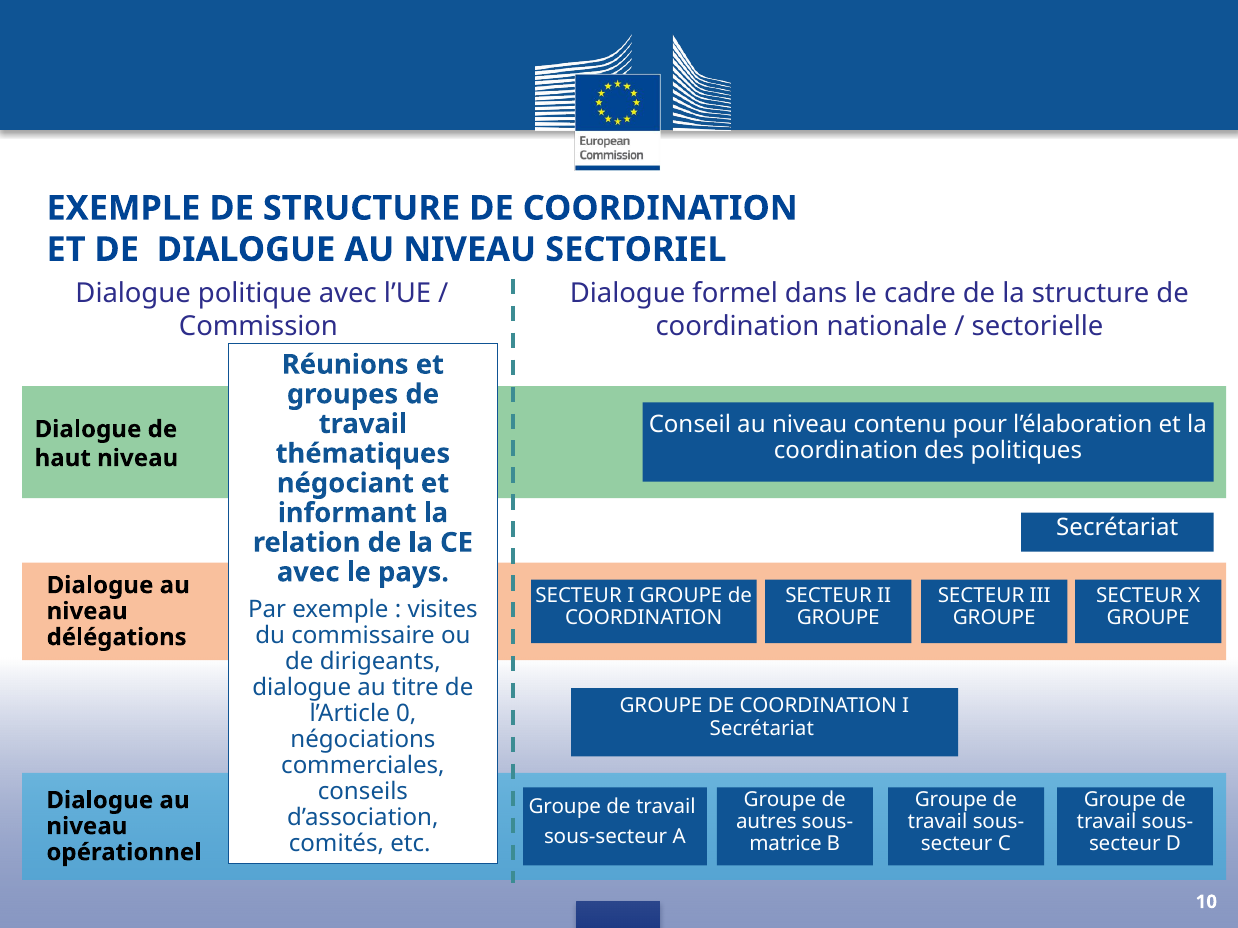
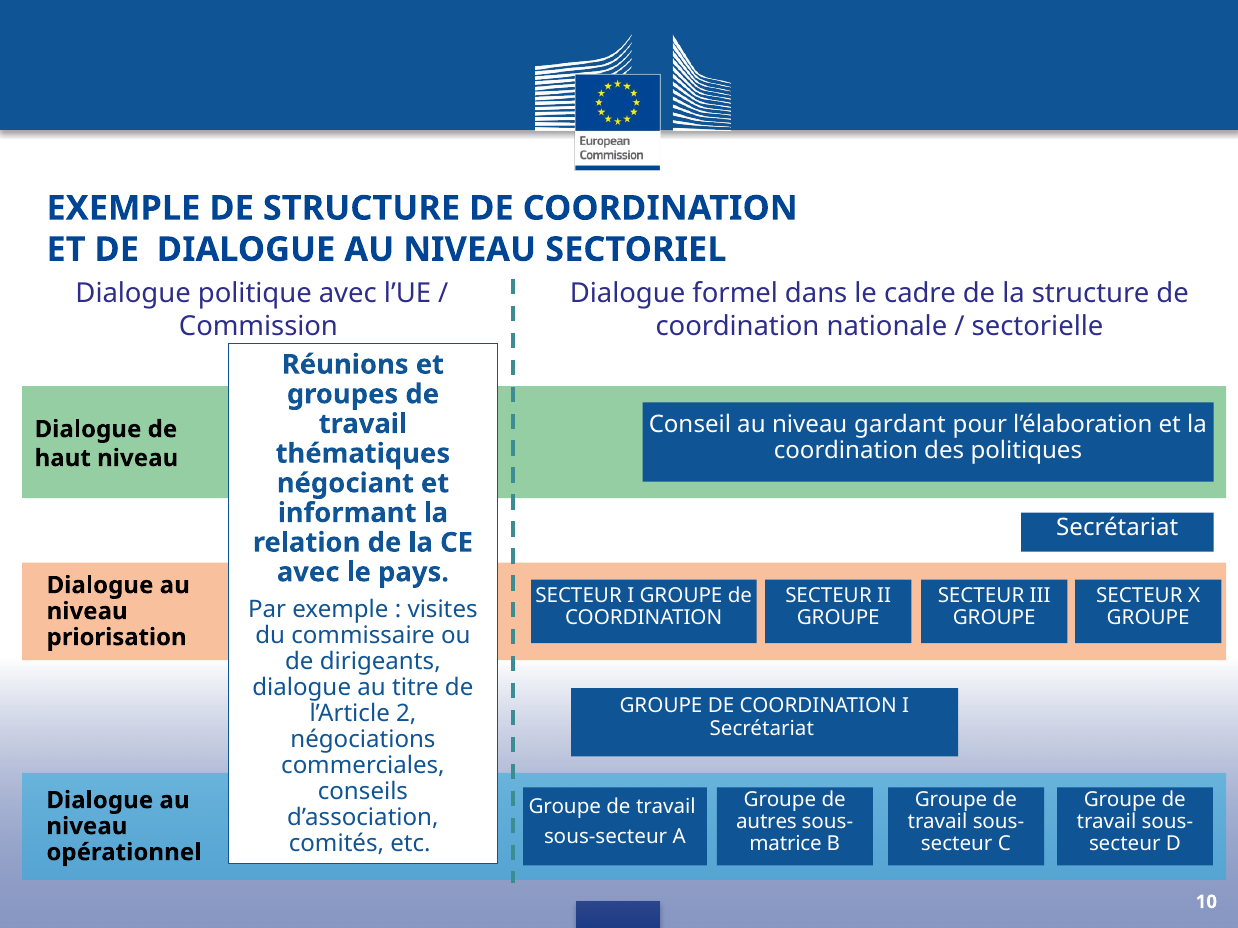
contenu: contenu -> gardant (900, 424)
délégations: délégations -> priorisation (117, 638)
0: 0 -> 2 (406, 714)
